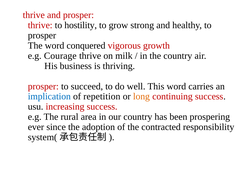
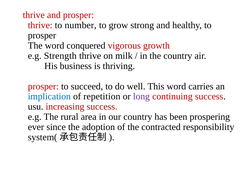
hostility: hostility -> number (81, 25)
Courage: Courage -> Strength (60, 56)
long colour: orange -> purple (141, 97)
